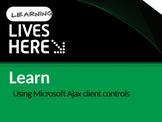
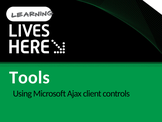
Learn: Learn -> Tools (29, 77)
